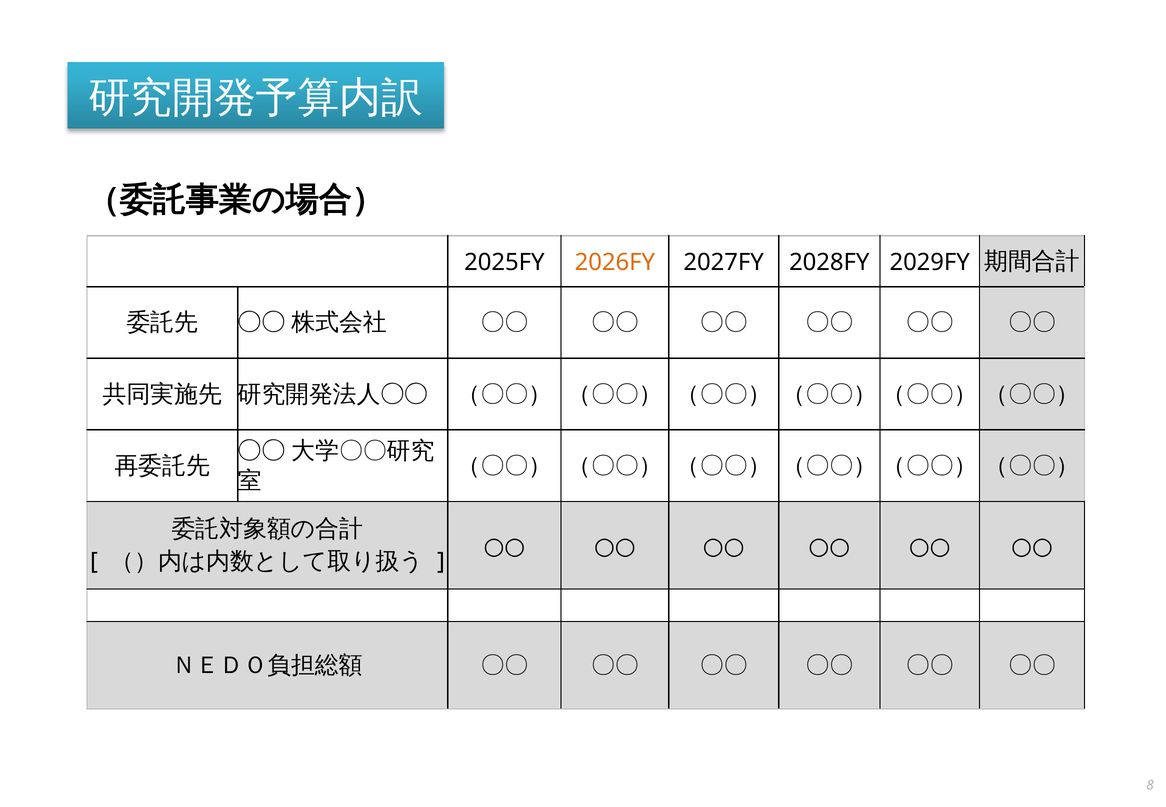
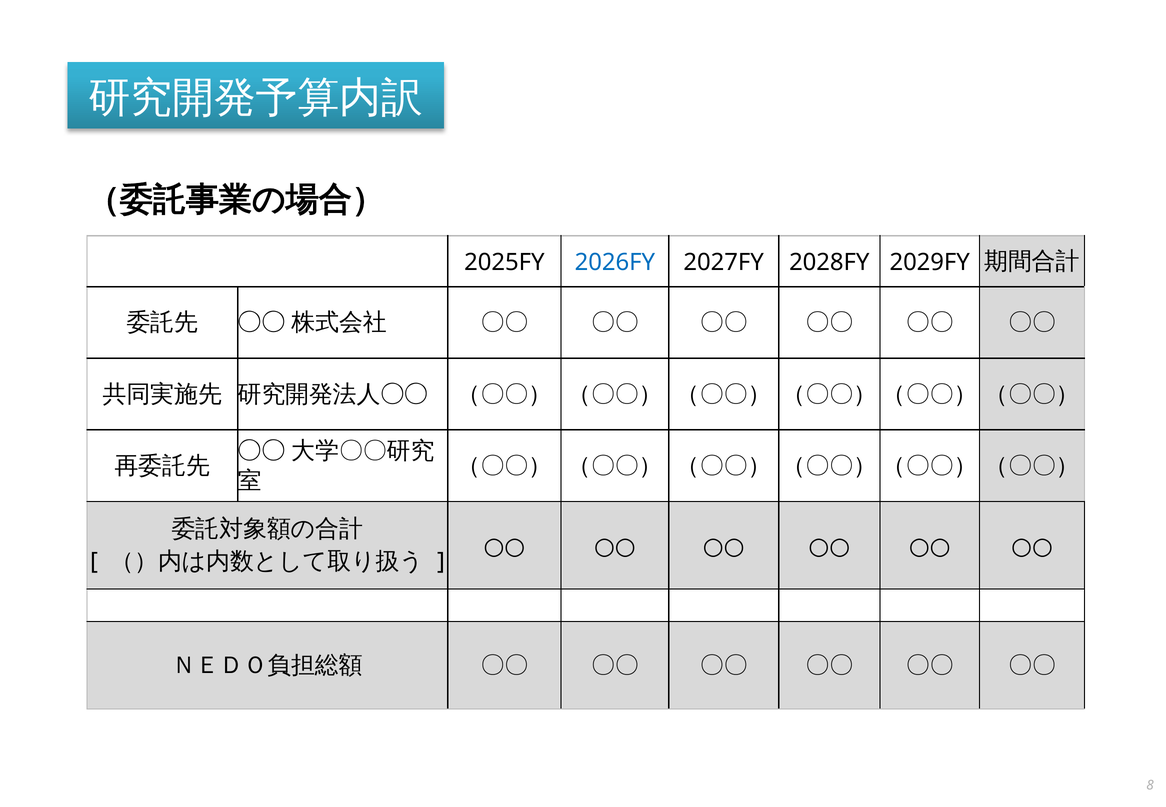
2026FY colour: orange -> blue (615, 263)
